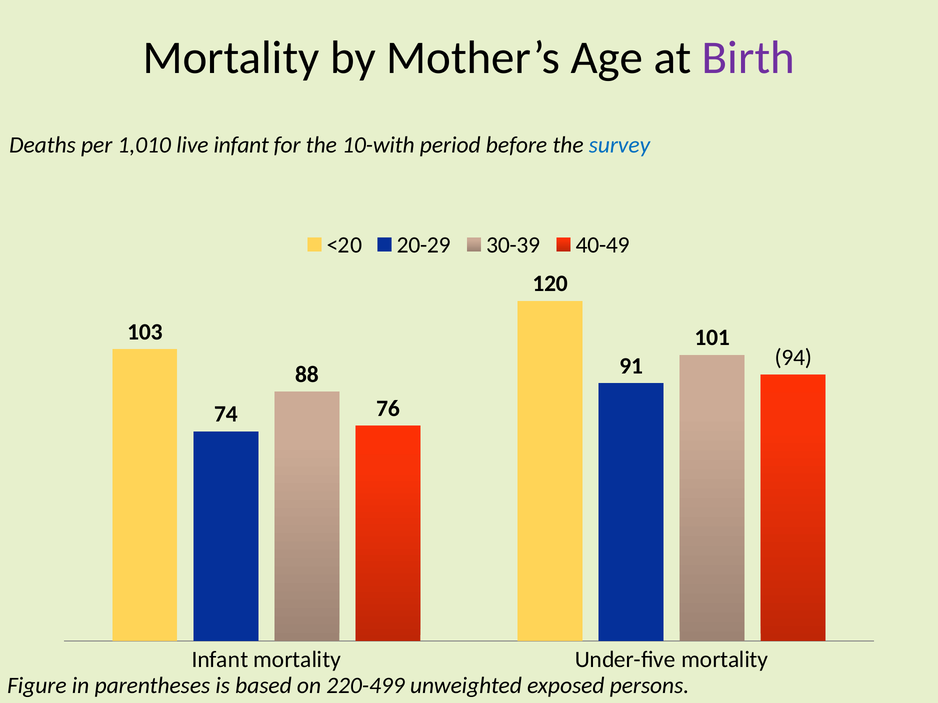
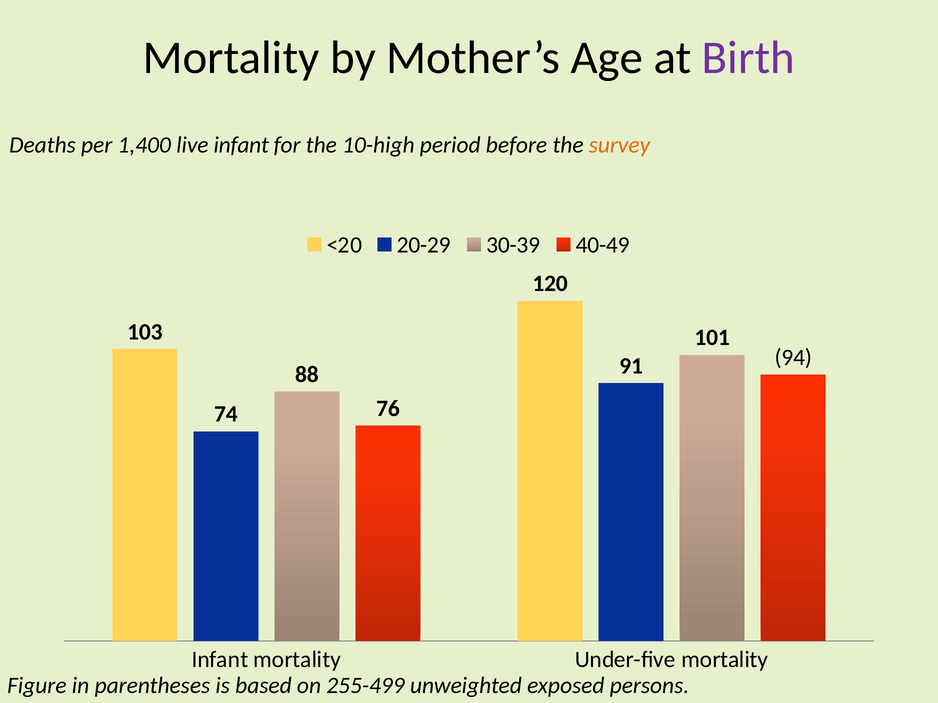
1,010: 1,010 -> 1,400 (144, 145)
10-with: 10-with -> 10-high (378, 145)
survey colour: blue -> orange (619, 145)
220-499: 220-499 -> 255-499 (366, 686)
